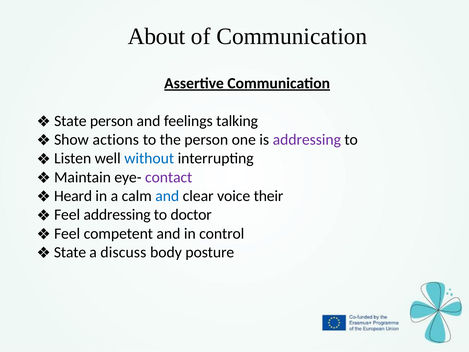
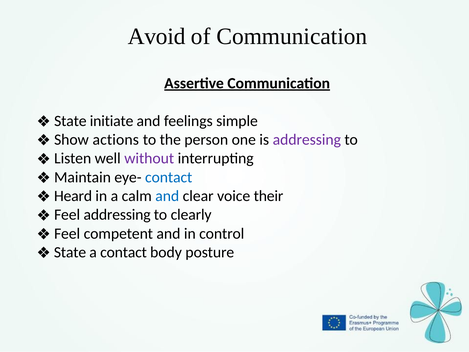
About: About -> Avoid (157, 36)
State person: person -> initiate (112, 121)
talking: talking -> simple (237, 121)
without colour: blue -> purple (149, 158)
contact colour: purple -> blue (169, 177)
doctor: doctor -> clearly (191, 215)
a discuss: discuss -> contact (124, 252)
